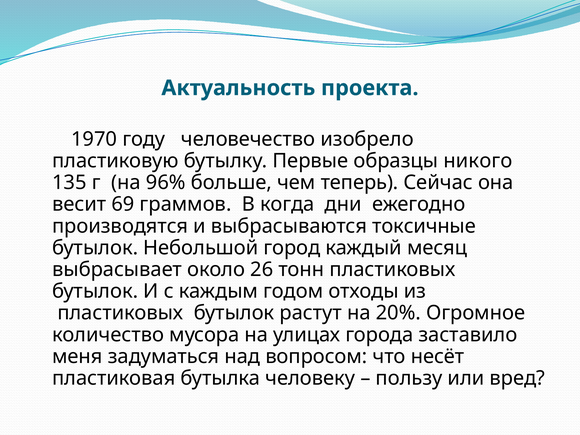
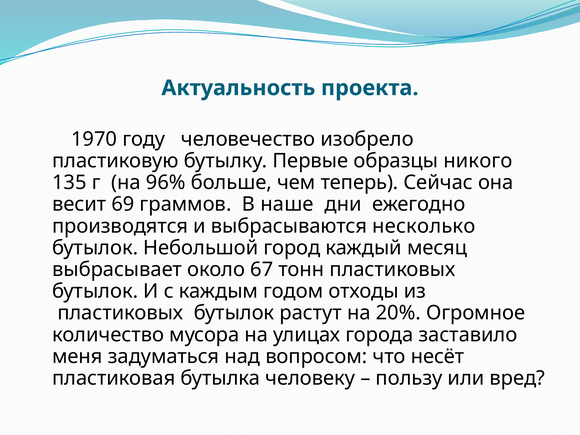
когда: когда -> наше (287, 204)
токсичные: токсичные -> несколько (424, 226)
26: 26 -> 67 (262, 270)
